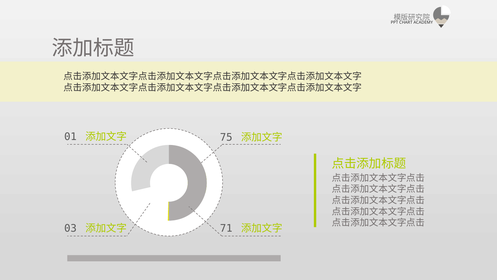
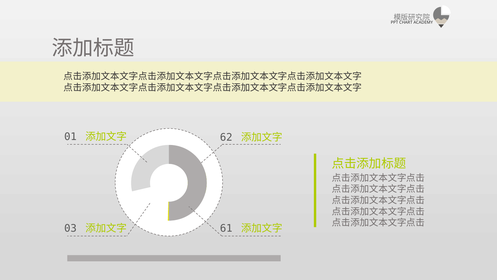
75: 75 -> 62 (226, 137)
71: 71 -> 61 (226, 228)
